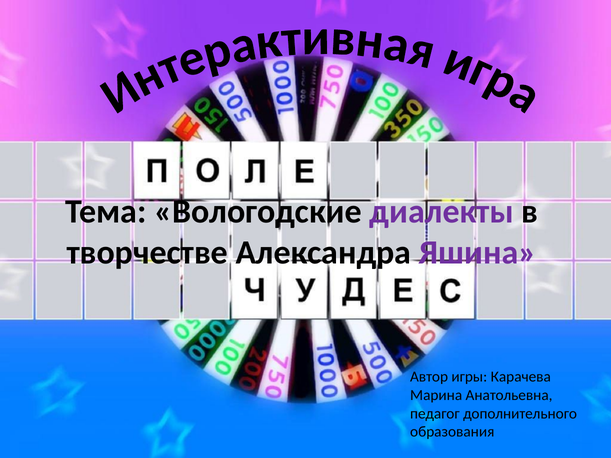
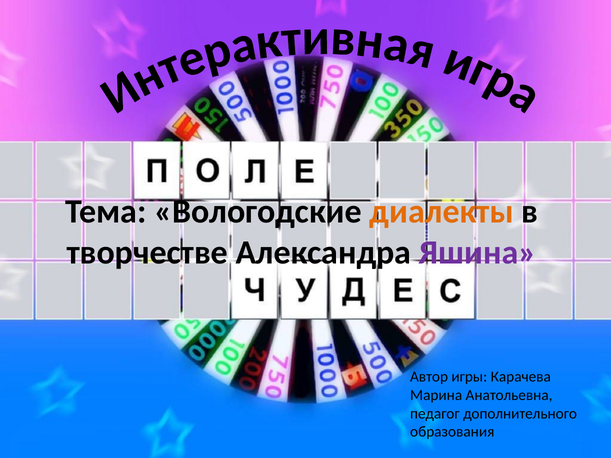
диалекты colour: purple -> orange (442, 212)
